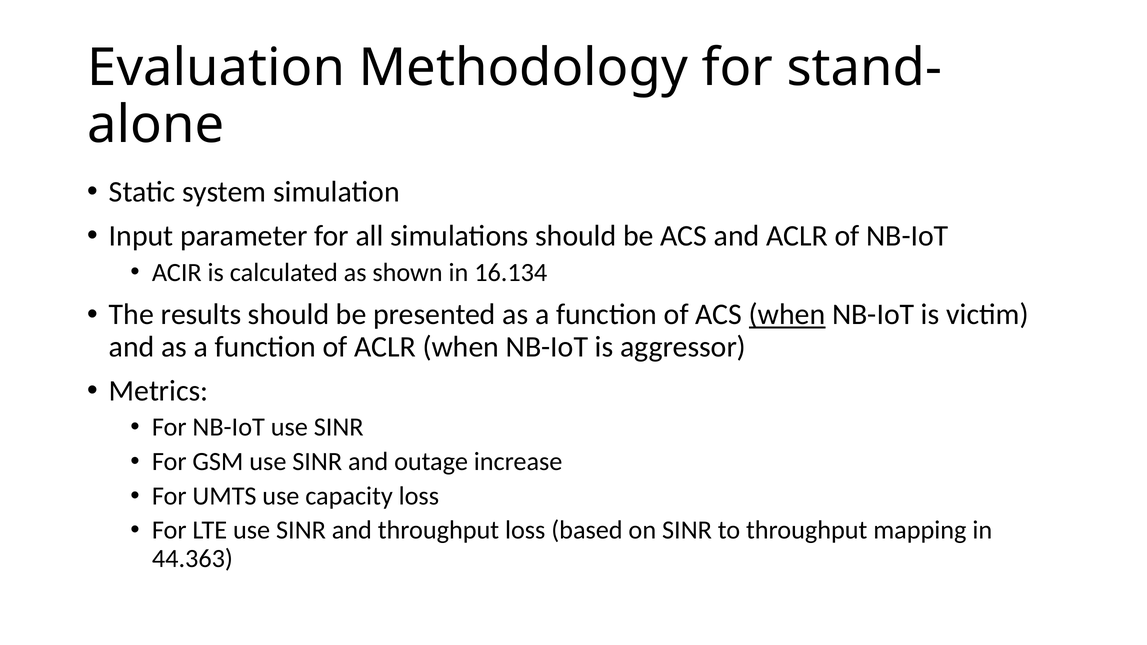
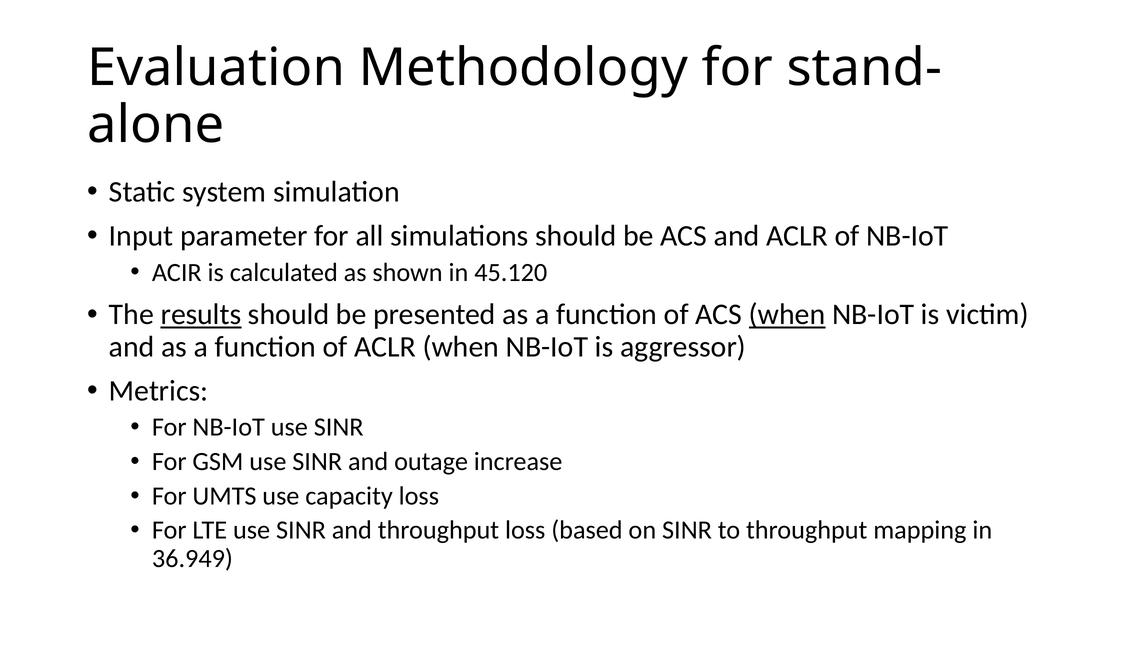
16.134: 16.134 -> 45.120 (511, 272)
results underline: none -> present (201, 315)
44.363: 44.363 -> 36.949 (192, 559)
